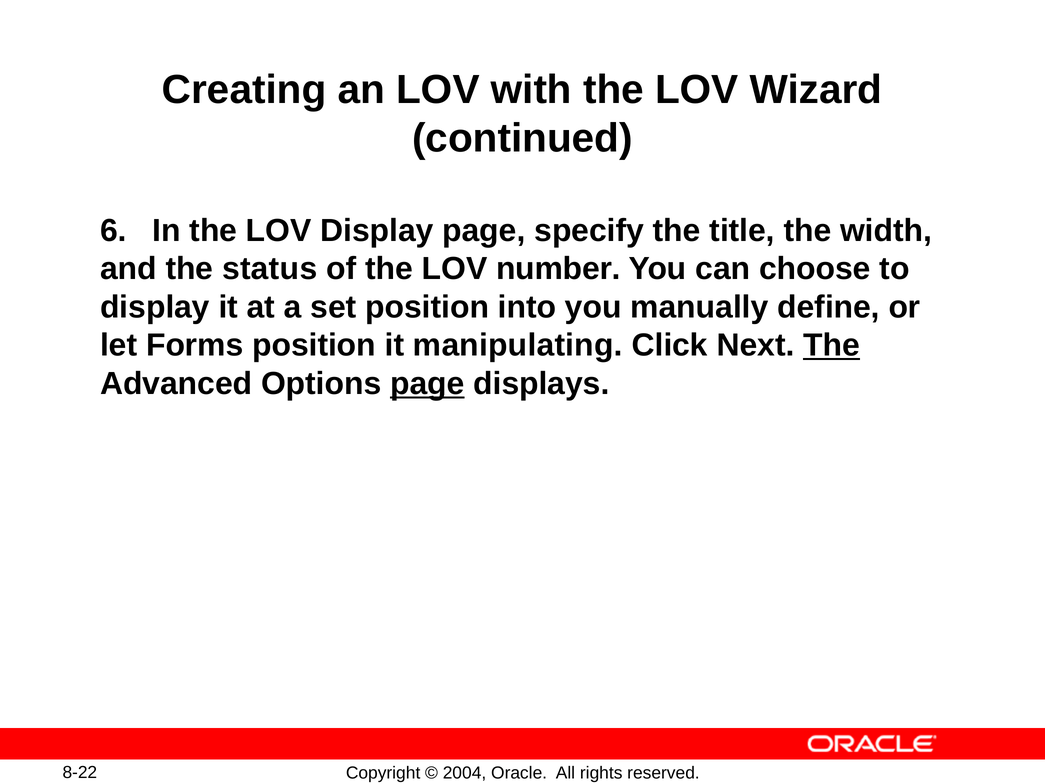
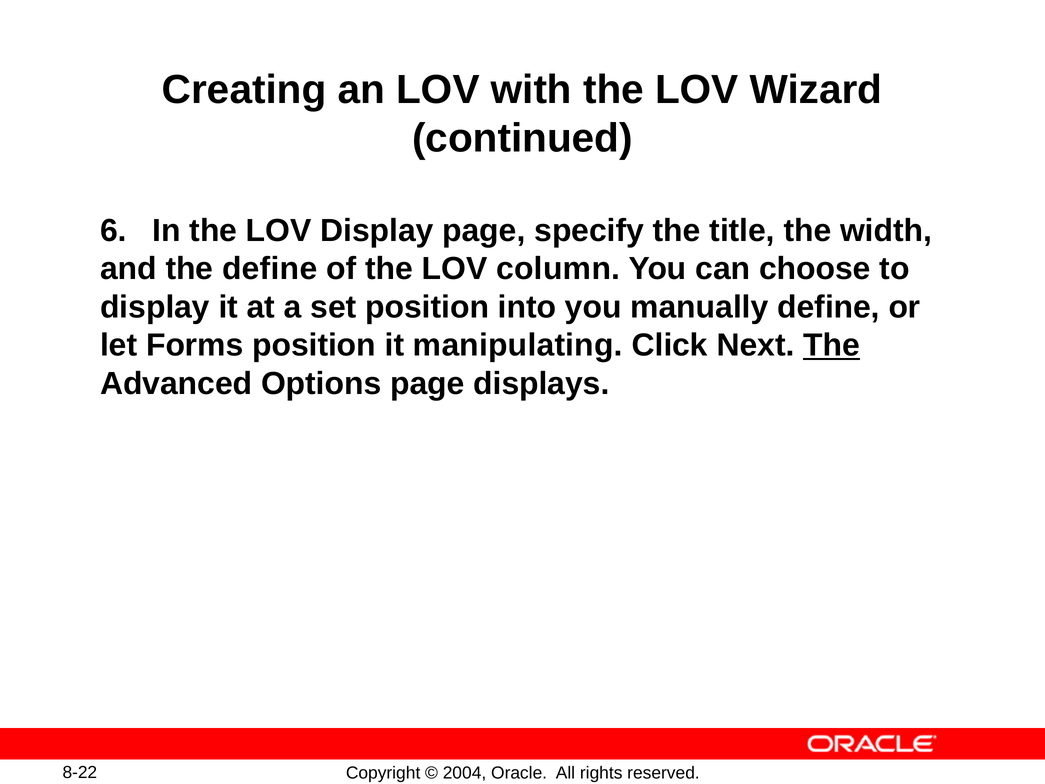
the status: status -> define (270, 269)
number: number -> column (558, 269)
page underline: present -> none (427, 384)
